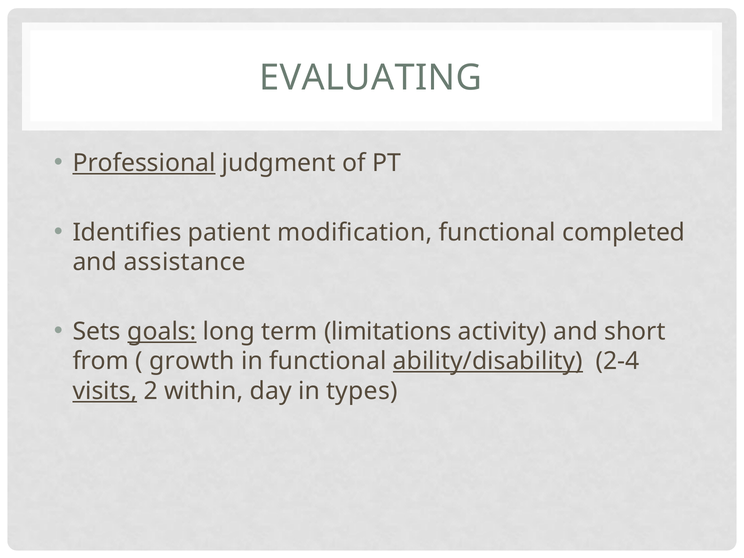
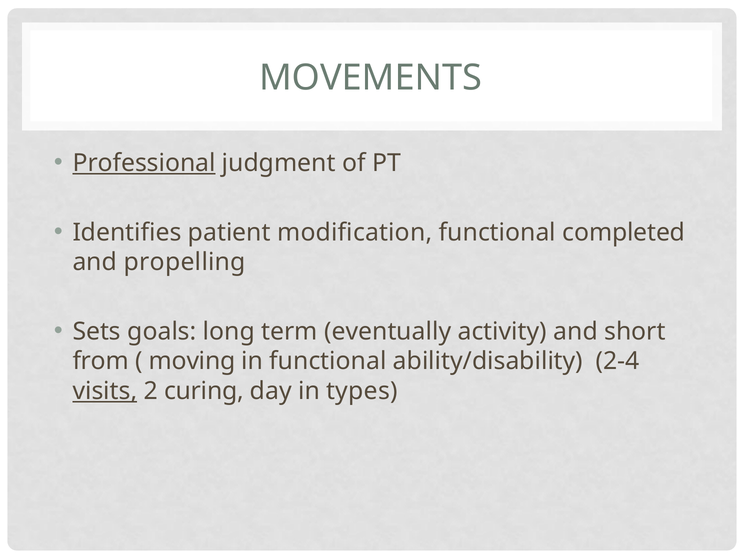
EVALUATING: EVALUATING -> MOVEMENTS (371, 78)
assistance: assistance -> propelling (185, 262)
goals underline: present -> none (162, 332)
limitations: limitations -> eventually (388, 332)
growth: growth -> moving (192, 361)
ability/disability underline: present -> none (488, 361)
within: within -> curing (204, 391)
